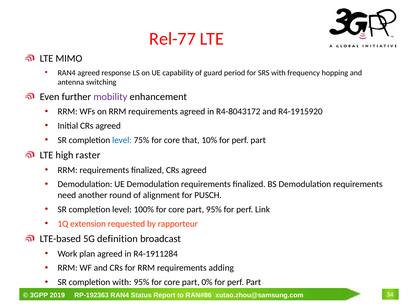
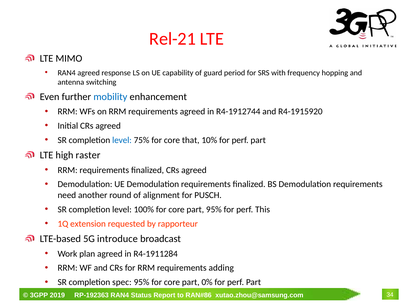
Rel-77: Rel-77 -> Rel-21 (173, 39)
mobility colour: purple -> blue (110, 97)
R4-8043172: R4-8043172 -> R4-1912744 (238, 112)
Link: Link -> This (263, 209)
definition: definition -> introduce (117, 239)
completion with: with -> spec (122, 282)
